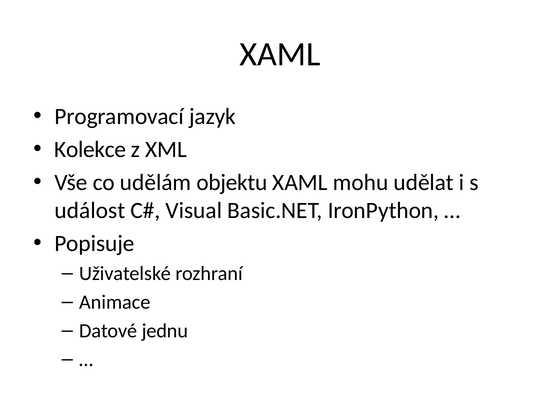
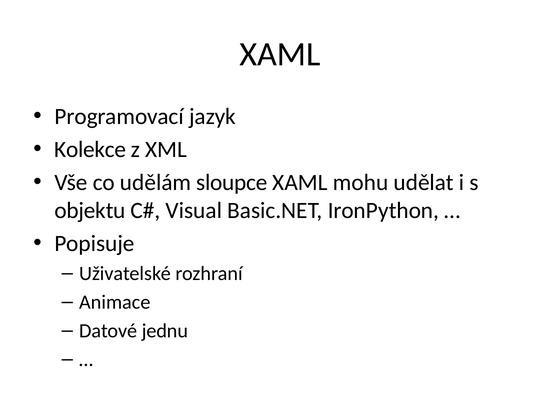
objektu: objektu -> sloupce (232, 182)
událost: událost -> objektu (90, 210)
